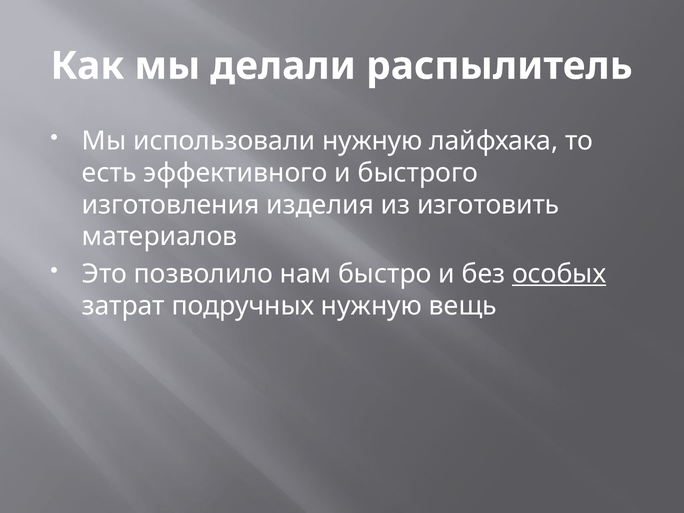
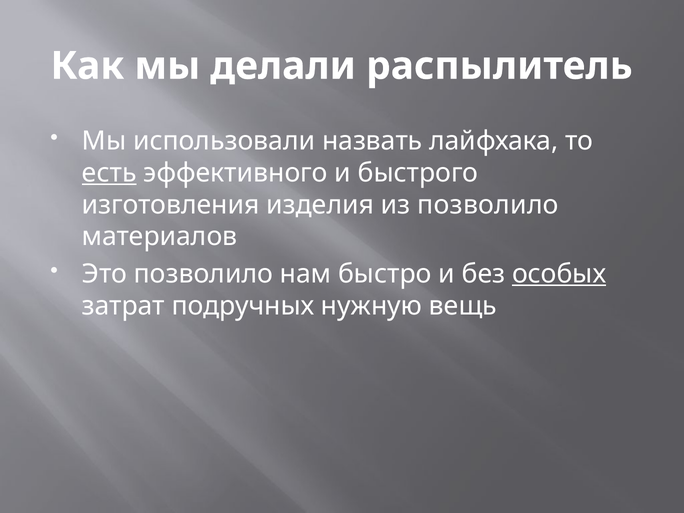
использовали нужную: нужную -> назвать (372, 141)
есть underline: none -> present (109, 173)
из изготовить: изготовить -> позволило (488, 205)
